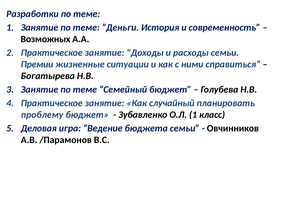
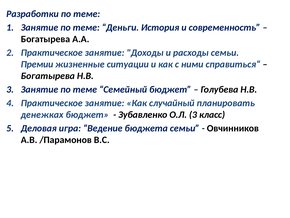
Возможных: Возможных -> Богатырева (45, 39)
проблему: проблему -> денежках (42, 114)
О.Л 1: 1 -> 3 (193, 114)
